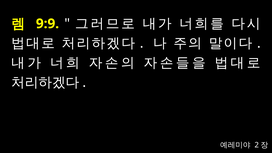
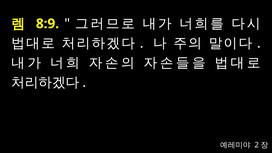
9:9: 9:9 -> 8:9 (47, 24)
